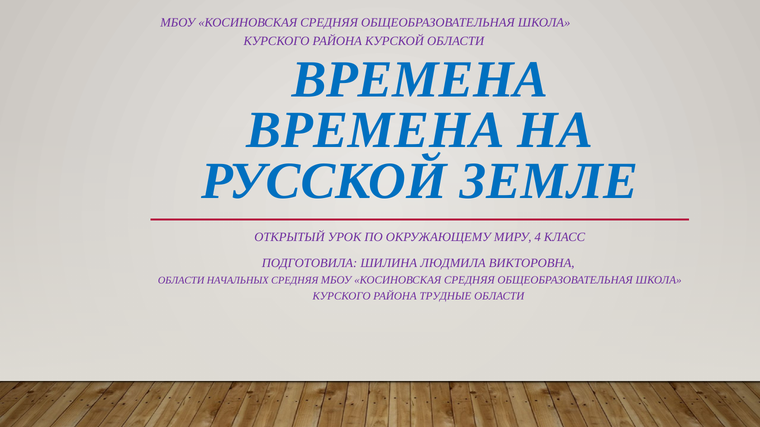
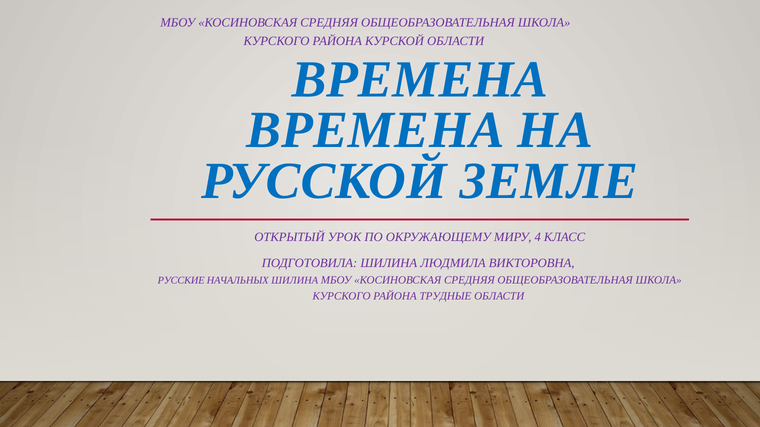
ОБЛАСТИ: ОБЛАСТИ -> РУССКИЕ (181, 281)
НАЧАЛЬНЫХ СРЕДНЯЯ: СРЕДНЯЯ -> ШИЛИНА (295, 281)
